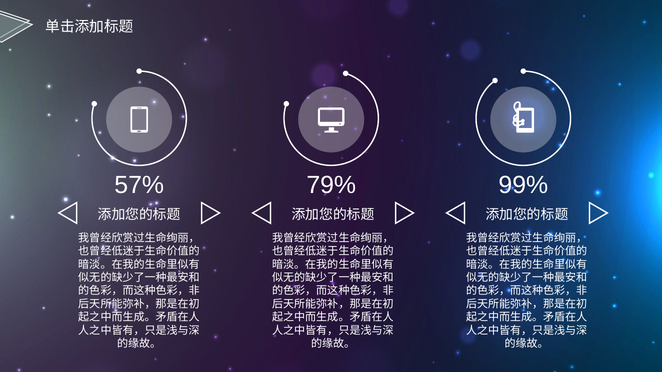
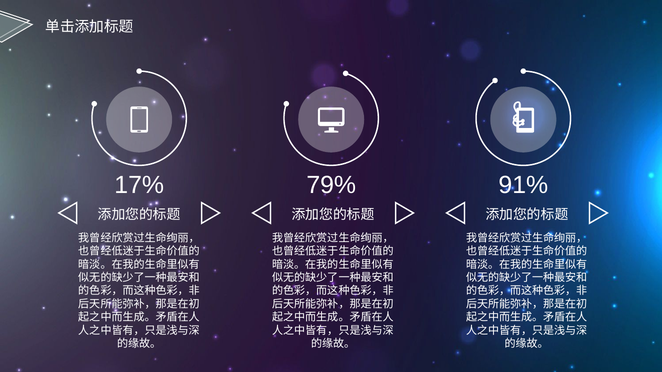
57%: 57% -> 17% (139, 185)
99%: 99% -> 91% (523, 185)
